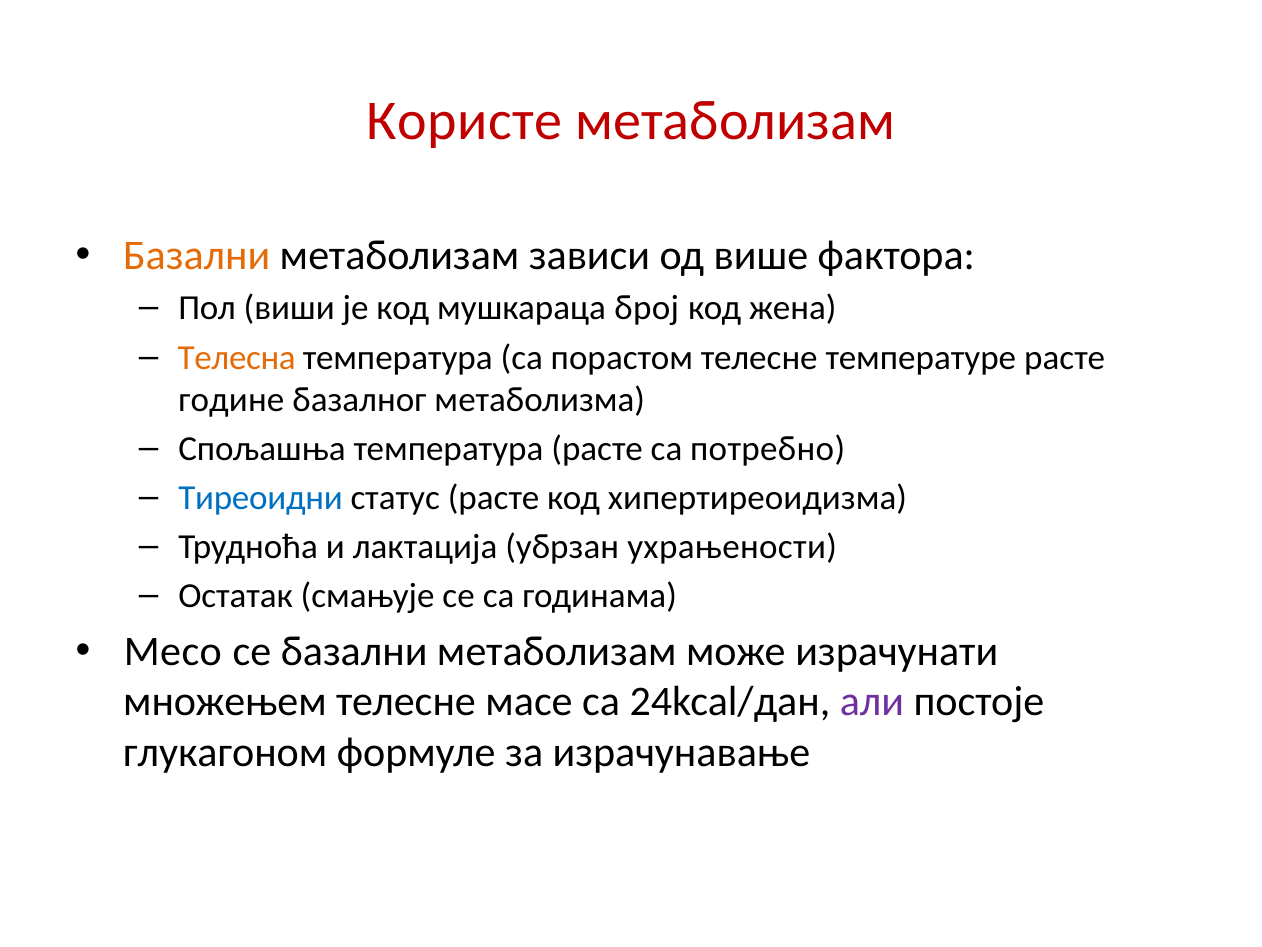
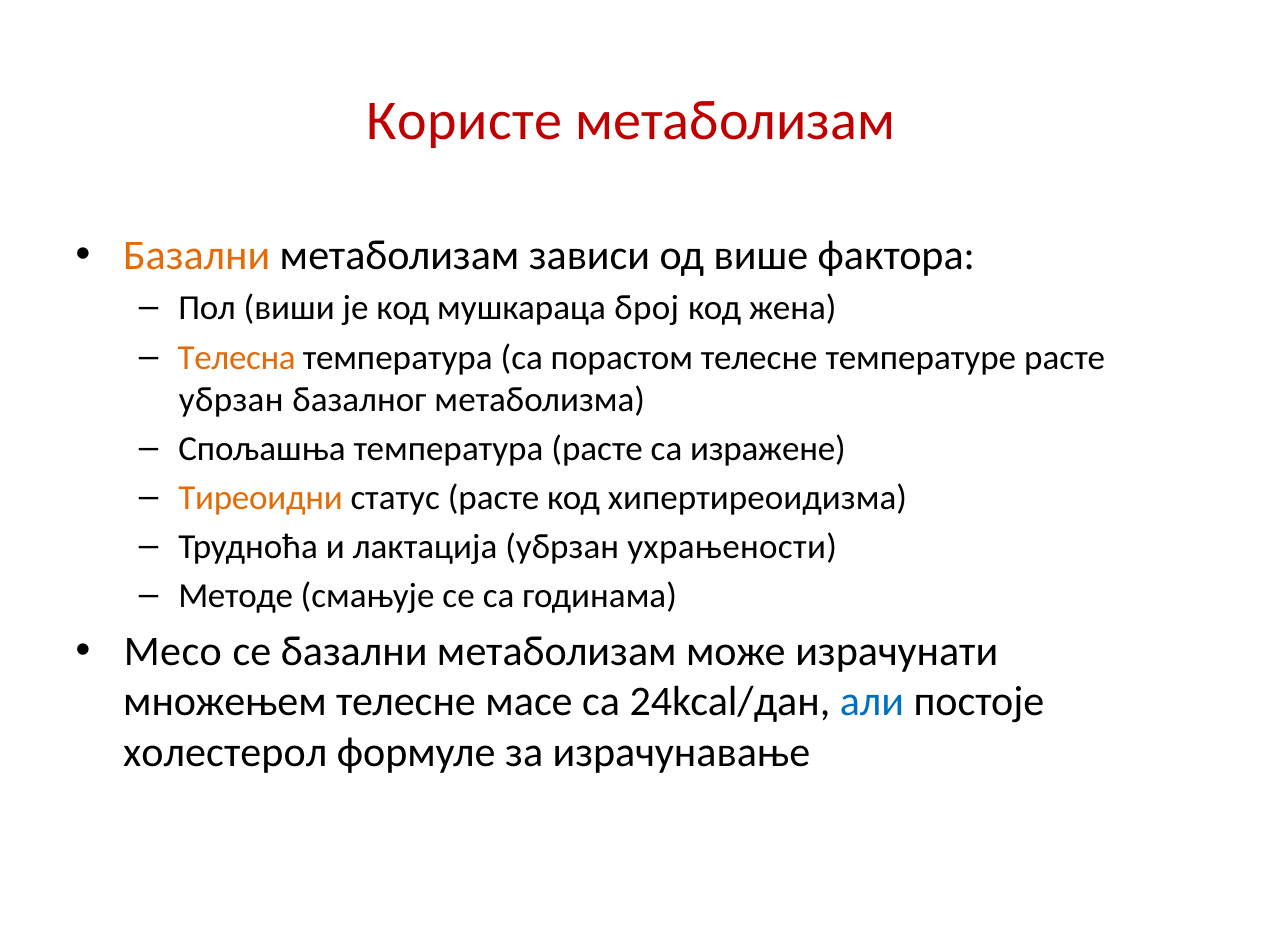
године: године -> убрзан (231, 399)
потребно: потребно -> изражене (768, 449)
Тиреоидни colour: blue -> orange (261, 498)
Остатак: Остатак -> Методе (236, 596)
али colour: purple -> blue (872, 702)
глукагоном: глукагоном -> холестерол (225, 752)
